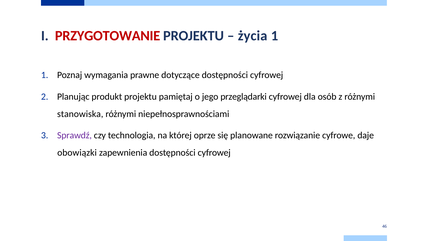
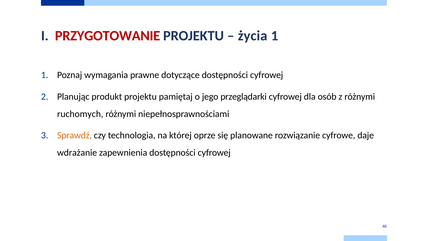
stanowiska: stanowiska -> ruchomych (80, 114)
Sprawdź colour: purple -> orange (74, 135)
obowiązki: obowiązki -> wdrażanie (77, 152)
